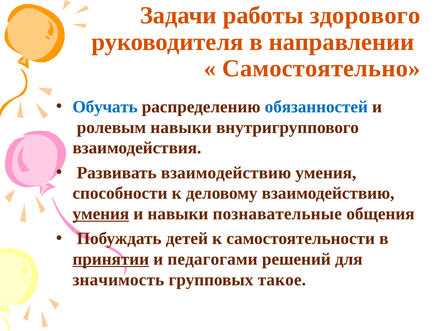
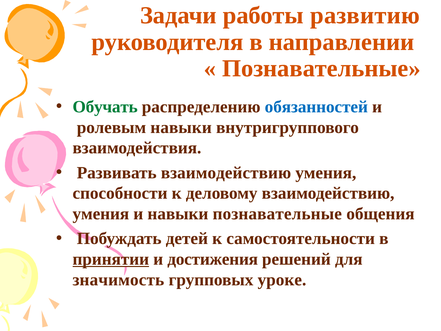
здорового: здорового -> развитию (365, 16)
Самостоятельно: Самостоятельно -> Познавательные (321, 68)
Обучать colour: blue -> green (105, 107)
умения underline: present -> none (101, 214)
педагогами: педагогами -> достижения (213, 259)
такое: такое -> уроке (282, 280)
